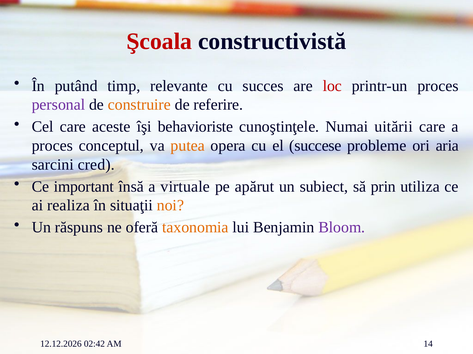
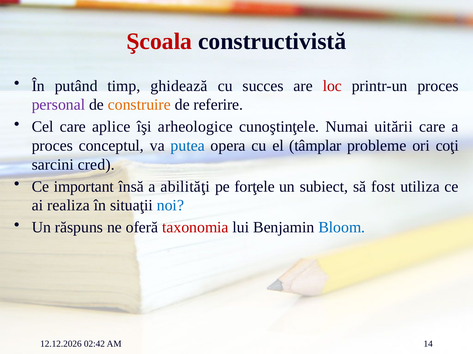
relevante: relevante -> ghidează (179, 86)
aceste: aceste -> aplice (111, 127)
behavioriste: behavioriste -> arheologice (195, 127)
putea colour: orange -> blue (188, 146)
succese: succese -> tâmplar (315, 146)
aria: aria -> coţi (447, 146)
virtuale: virtuale -> abilităţi (185, 187)
apărut: apărut -> forţele (255, 187)
prin: prin -> fost (383, 187)
noi colour: orange -> blue (170, 206)
taxonomia colour: orange -> red (195, 228)
Bloom colour: purple -> blue (342, 228)
